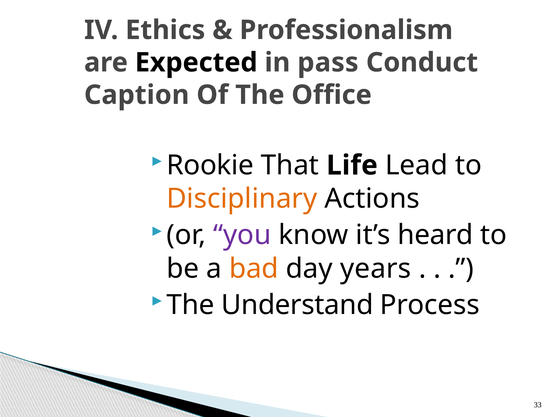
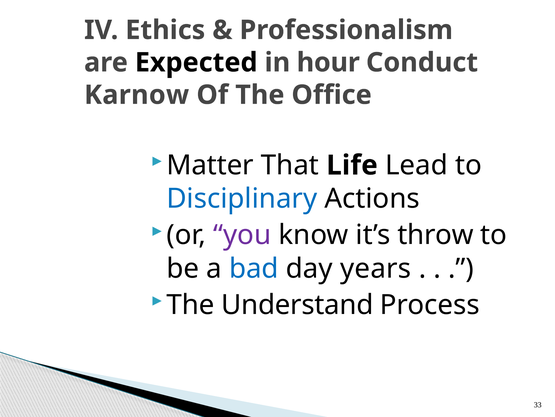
pass: pass -> hour (328, 62)
Caption: Caption -> Karnow (137, 95)
Rookie: Rookie -> Matter (210, 165)
Disciplinary colour: orange -> blue (242, 198)
heard: heard -> throw (435, 235)
bad colour: orange -> blue (254, 268)
